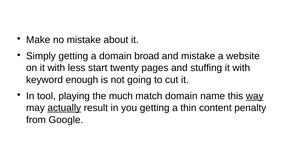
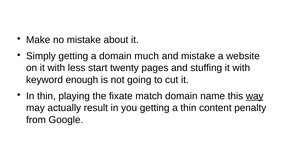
broad: broad -> much (147, 56)
In tool: tool -> thin (46, 96)
much: much -> fixate (121, 96)
actually underline: present -> none (64, 108)
